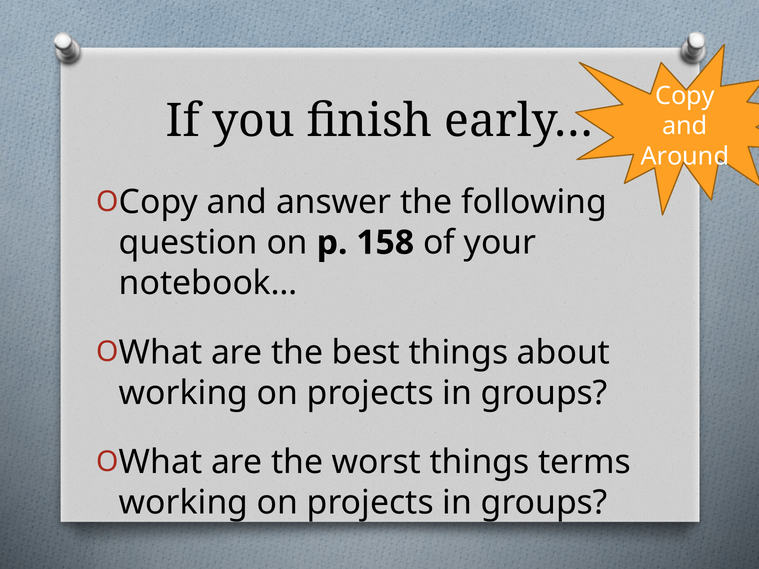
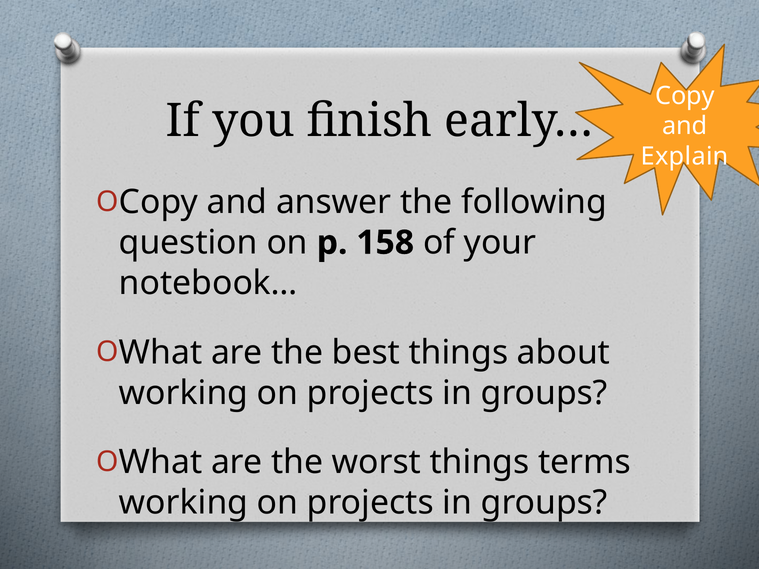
Around: Around -> Explain (685, 156)
